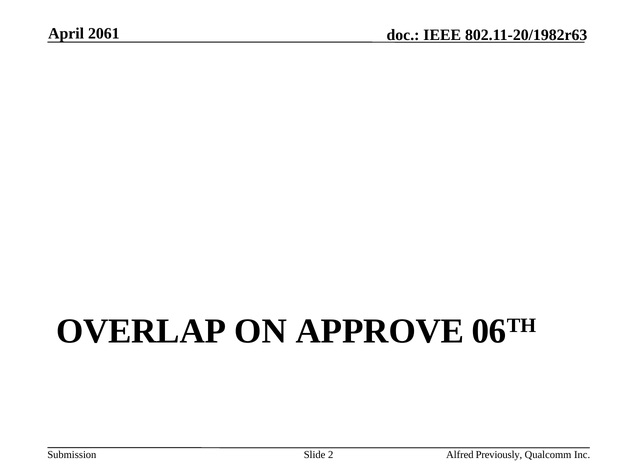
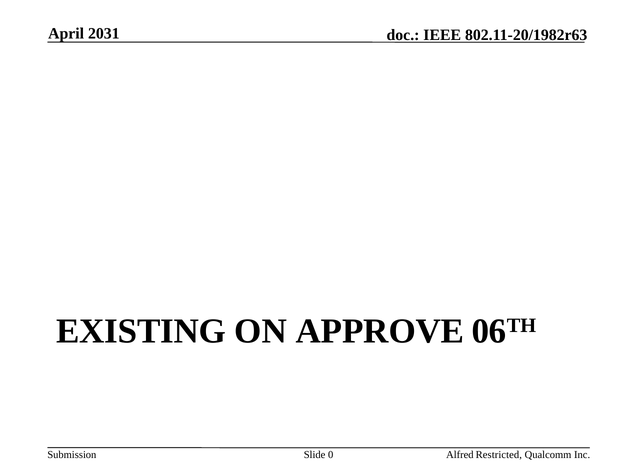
2061: 2061 -> 2031 (104, 34)
OVERLAP: OVERLAP -> EXISTING (141, 331)
2: 2 -> 0 (331, 455)
Previously: Previously -> Restricted (499, 455)
